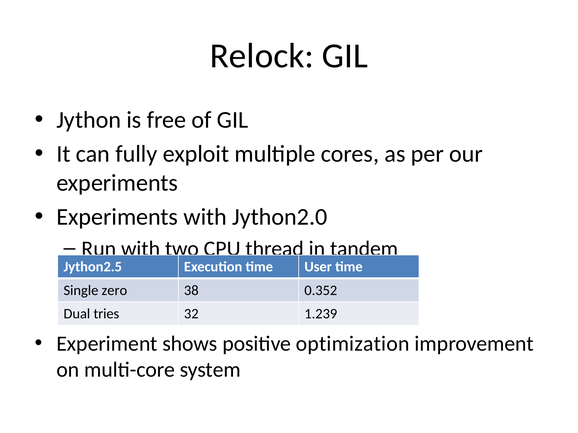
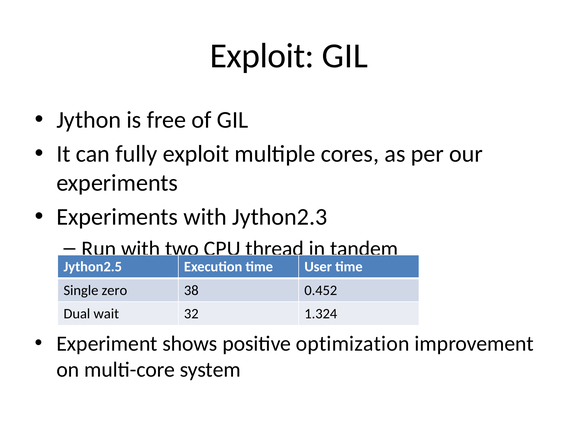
Relock: Relock -> Exploit (262, 56)
Jython2.0: Jython2.0 -> Jython2.3 (280, 217)
0.352: 0.352 -> 0.452 (321, 291)
tries: tries -> wait (106, 314)
1.239: 1.239 -> 1.324 (321, 314)
